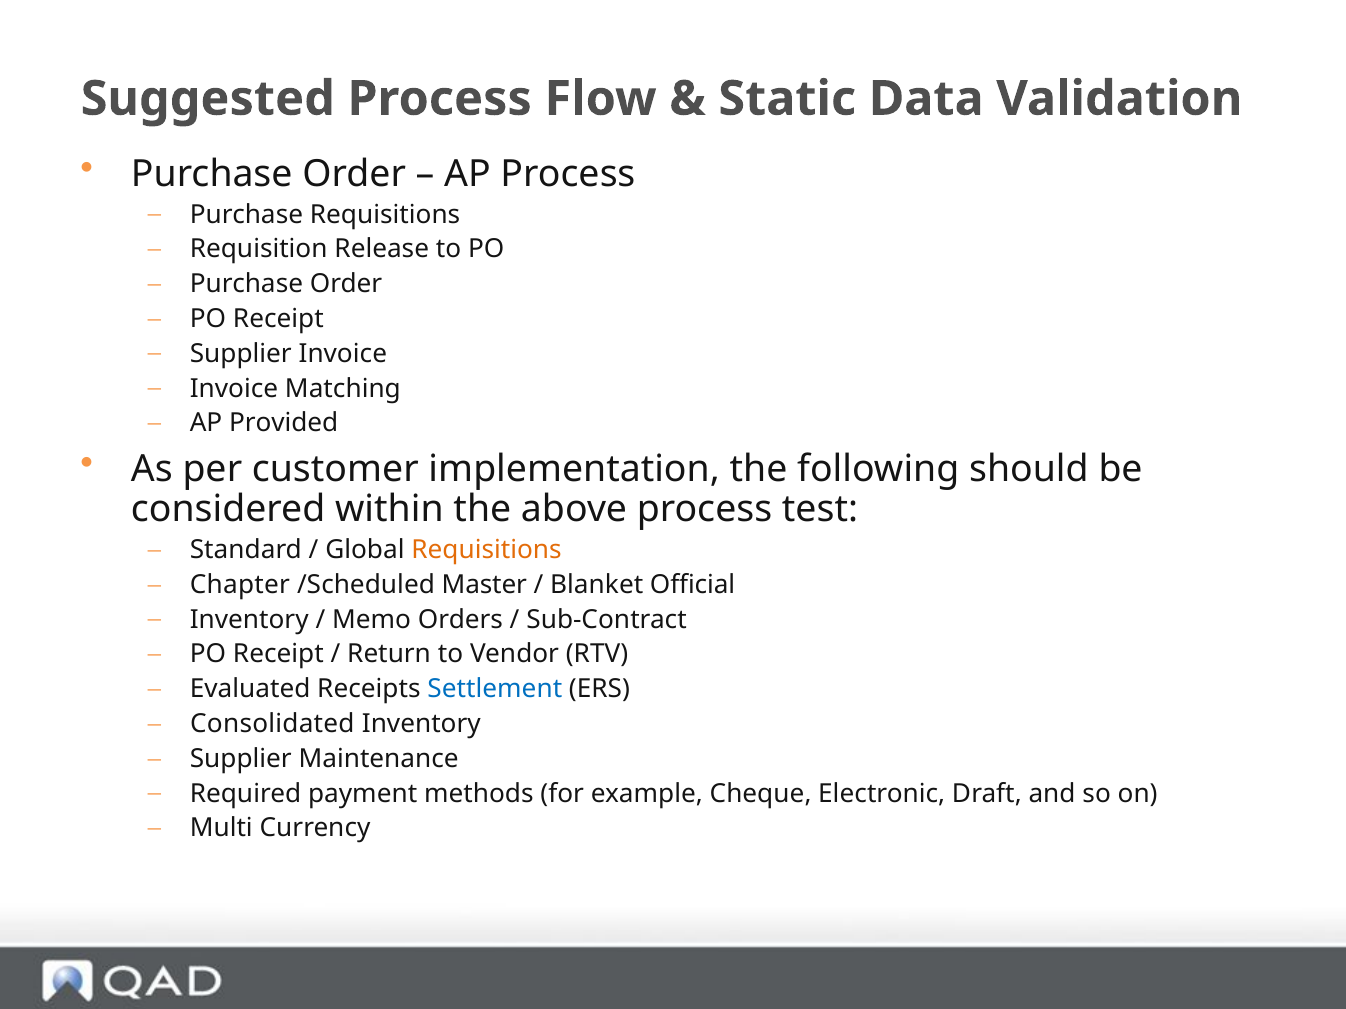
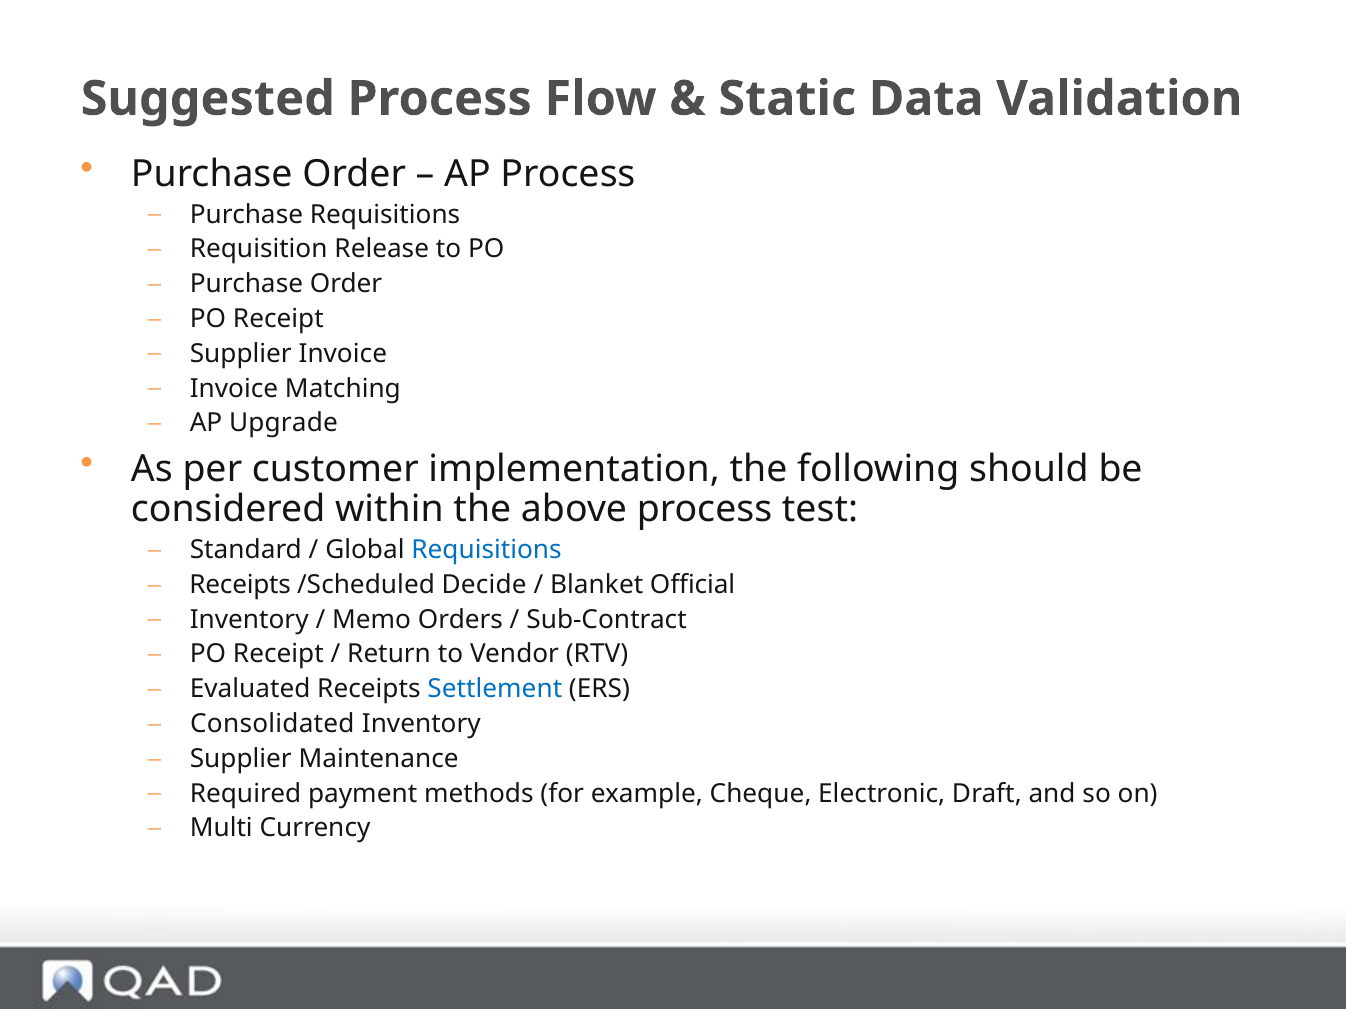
Provided: Provided -> Upgrade (283, 423)
Requisitions colour: orange -> blue (487, 550)
Chapter: Chapter -> Receipts (240, 585)
Master: Master -> Decide (484, 585)
